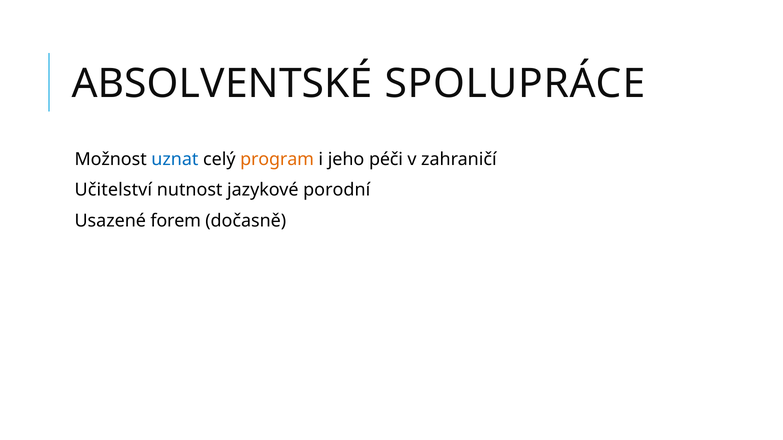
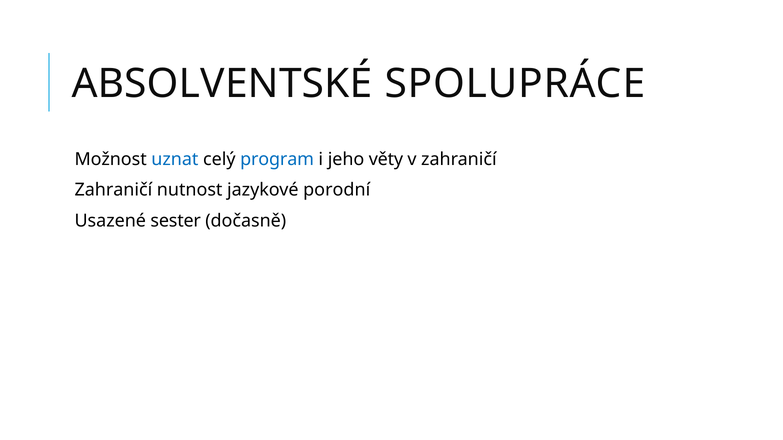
program colour: orange -> blue (277, 159)
péči: péči -> věty (386, 159)
Učitelství: Učitelství -> Zahraničí (113, 190)
forem: forem -> sester (176, 221)
